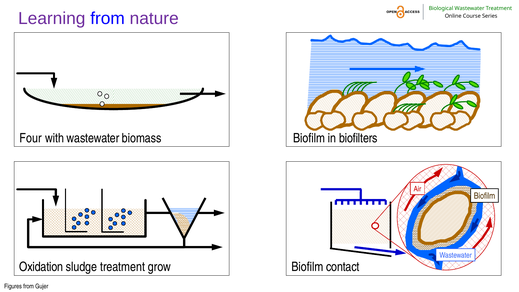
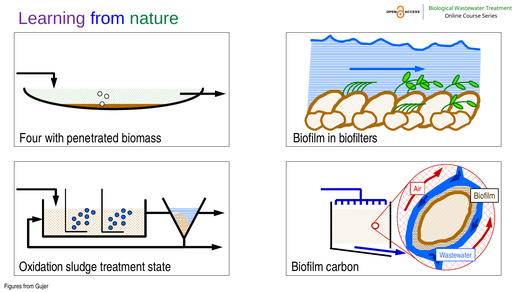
nature colour: purple -> green (154, 18)
with wastewater: wastewater -> penetrated (93, 138)
grow: grow -> state (159, 267)
contact: contact -> carbon (343, 267)
